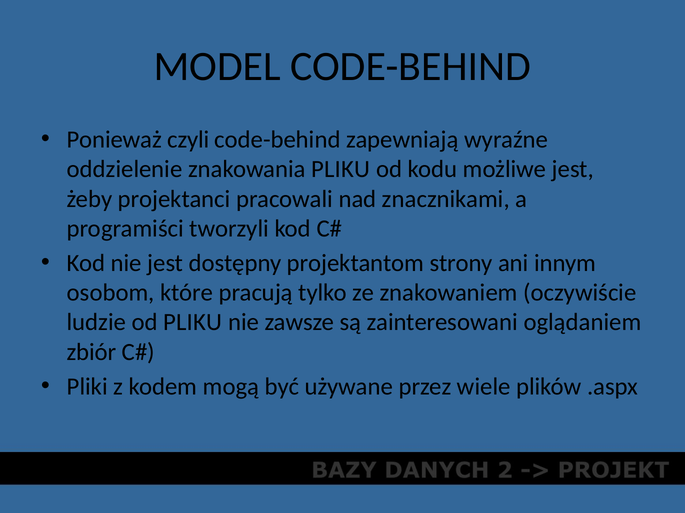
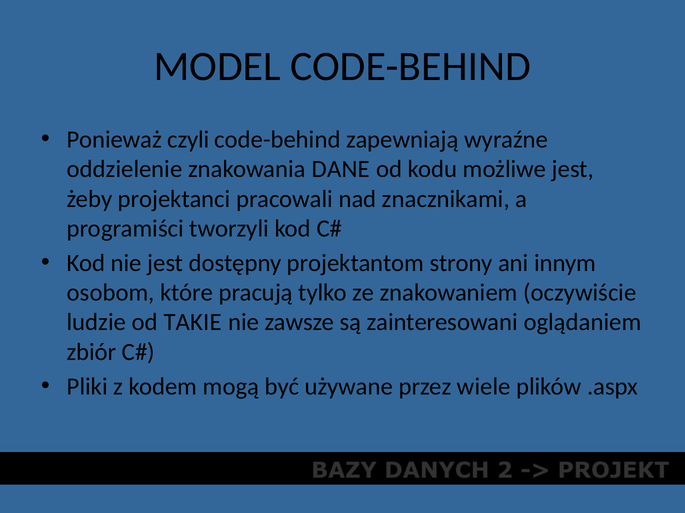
znakowania PLIKU: PLIKU -> DANE (341, 170)
od PLIKU: PLIKU -> TAKIE (193, 323)
